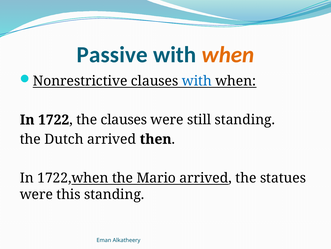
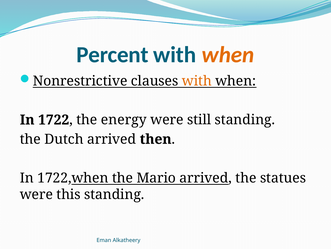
Passive: Passive -> Percent (112, 55)
with colour: blue -> orange (197, 81)
the clauses: clauses -> energy (124, 120)
